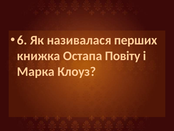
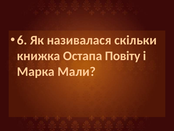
перших: перших -> скільки (136, 40)
Клоуз: Клоуз -> Мали (77, 71)
